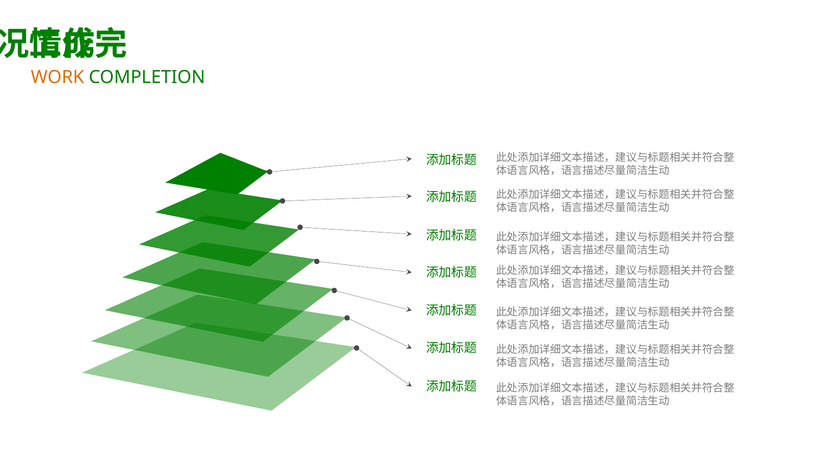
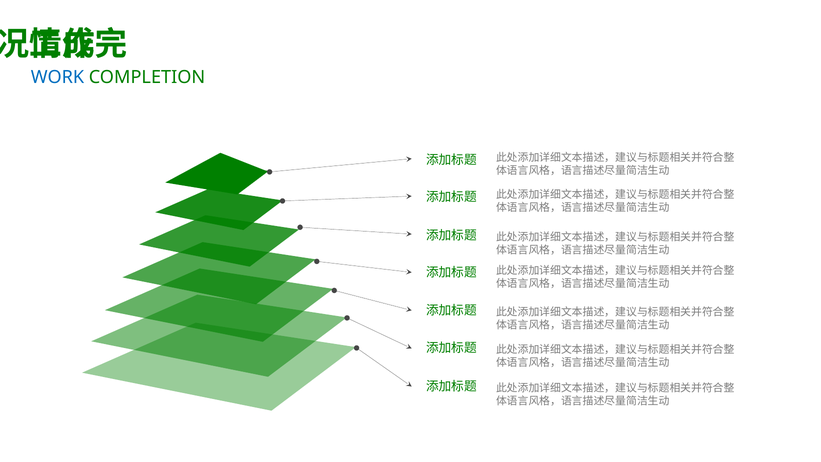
WORK colour: orange -> blue (57, 77)
